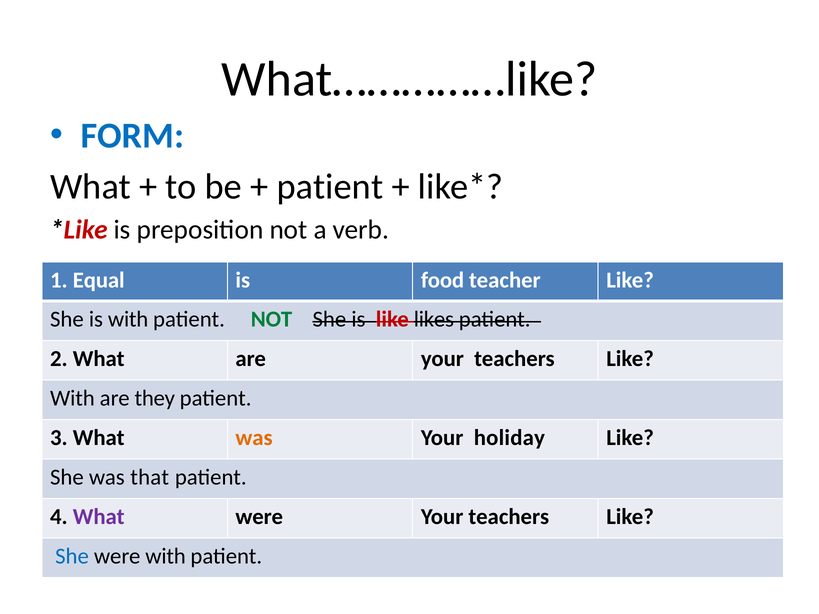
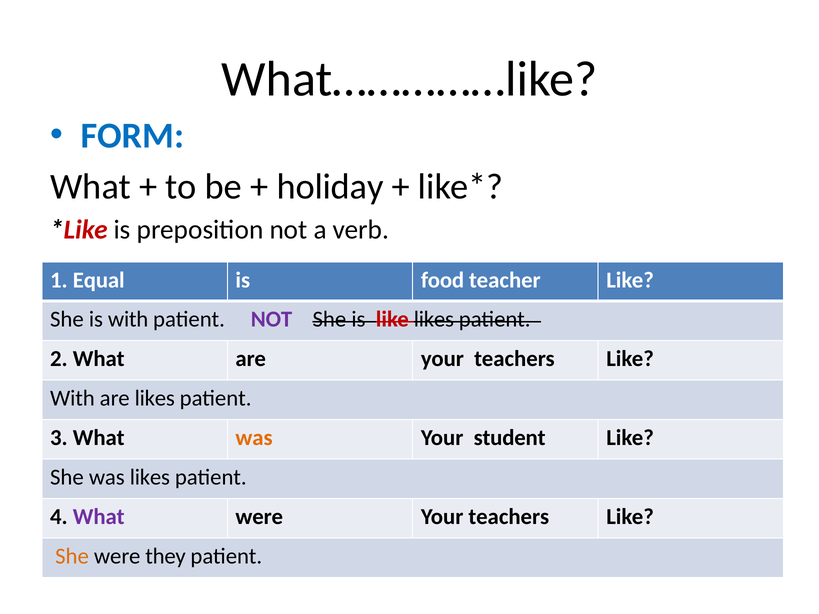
patient: patient -> holiday (330, 187)
NOT colour: green -> purple (272, 319)
are they: they -> likes (155, 398)
holiday: holiday -> student (510, 438)
was that: that -> likes (150, 478)
She colour: blue -> orange (72, 557)
were with: with -> they (166, 557)
